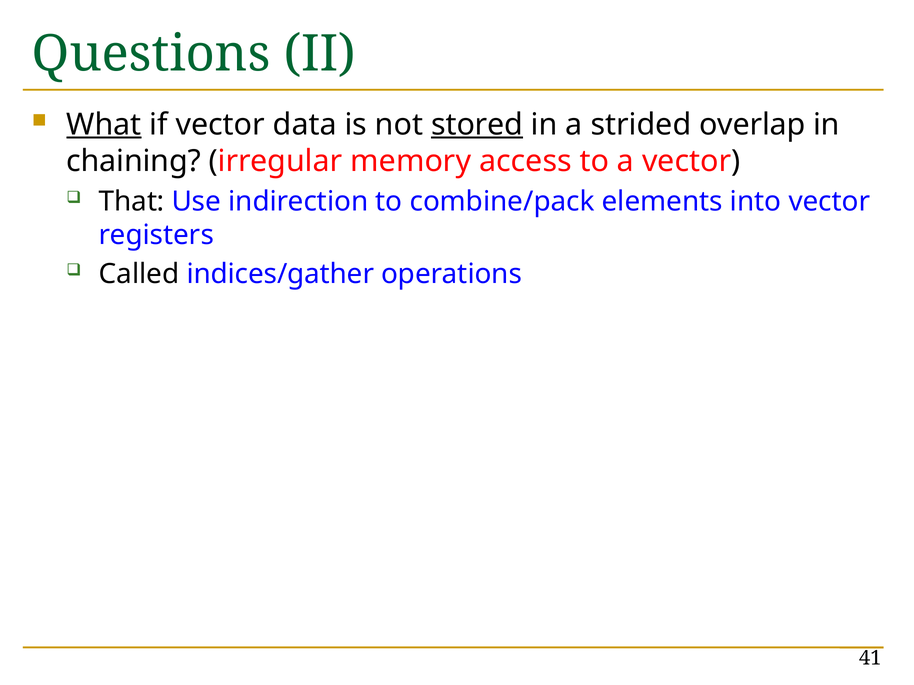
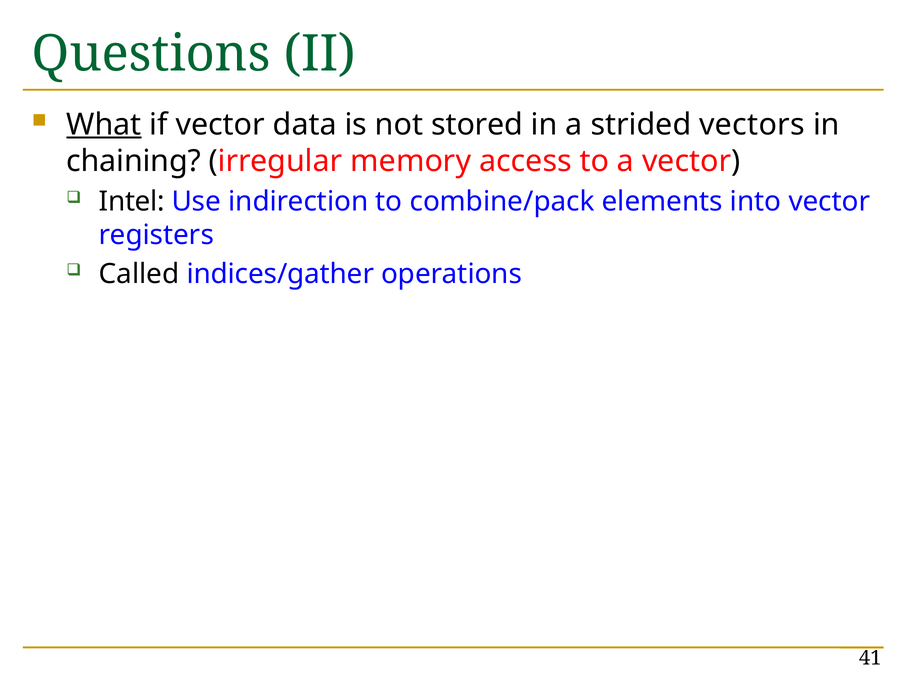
stored underline: present -> none (477, 125)
overlap: overlap -> vectors (752, 125)
That: That -> Intel (132, 202)
